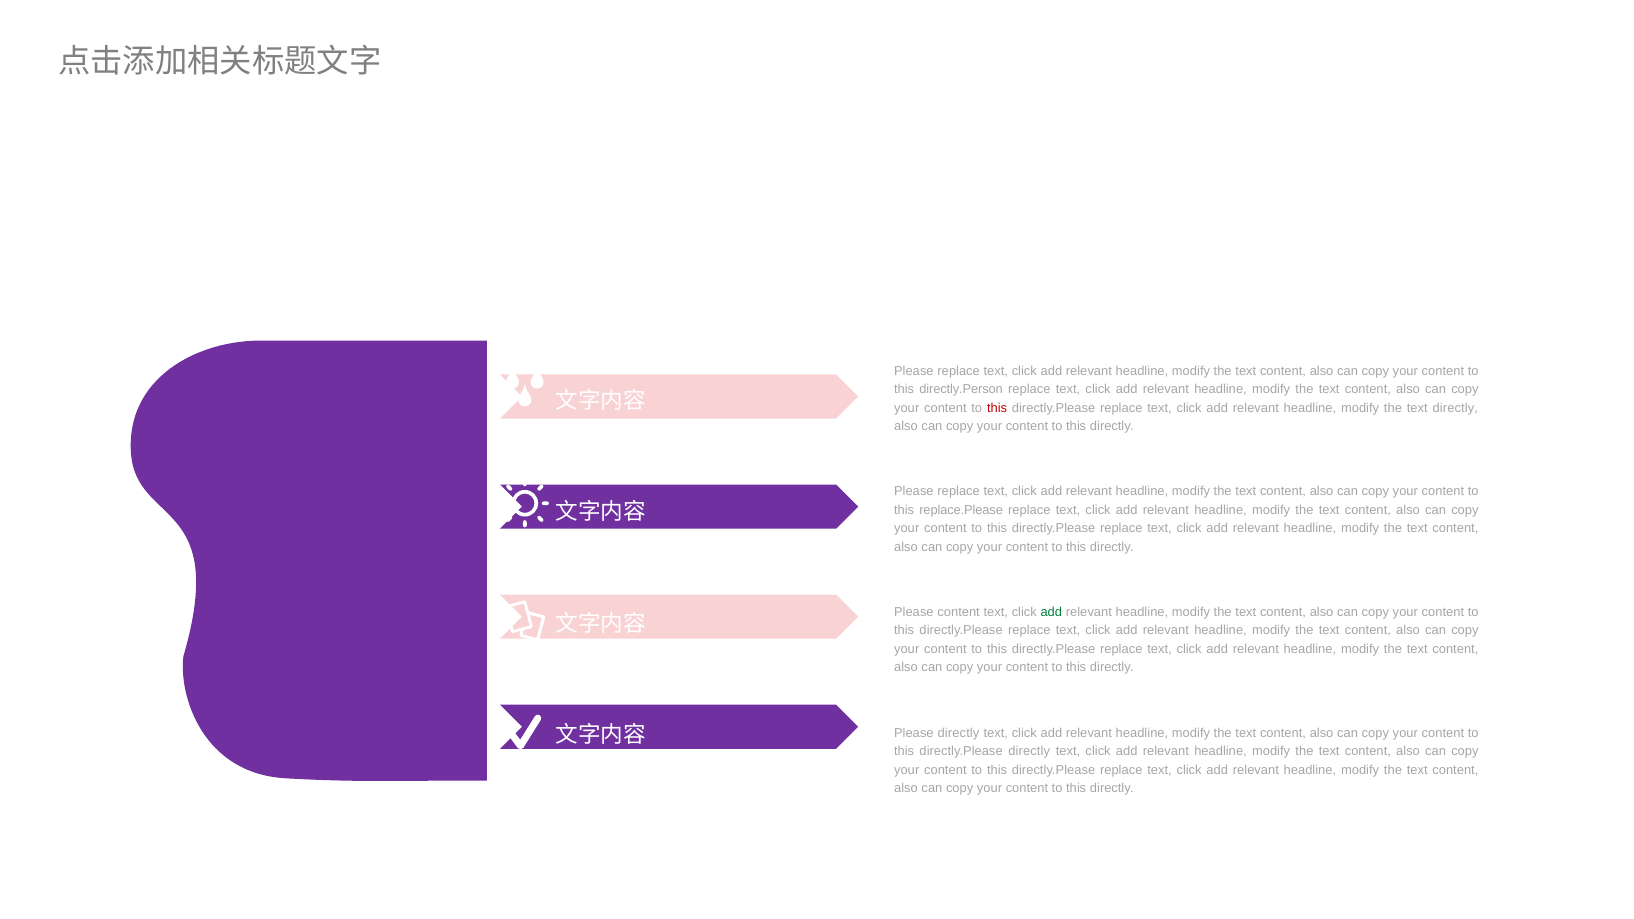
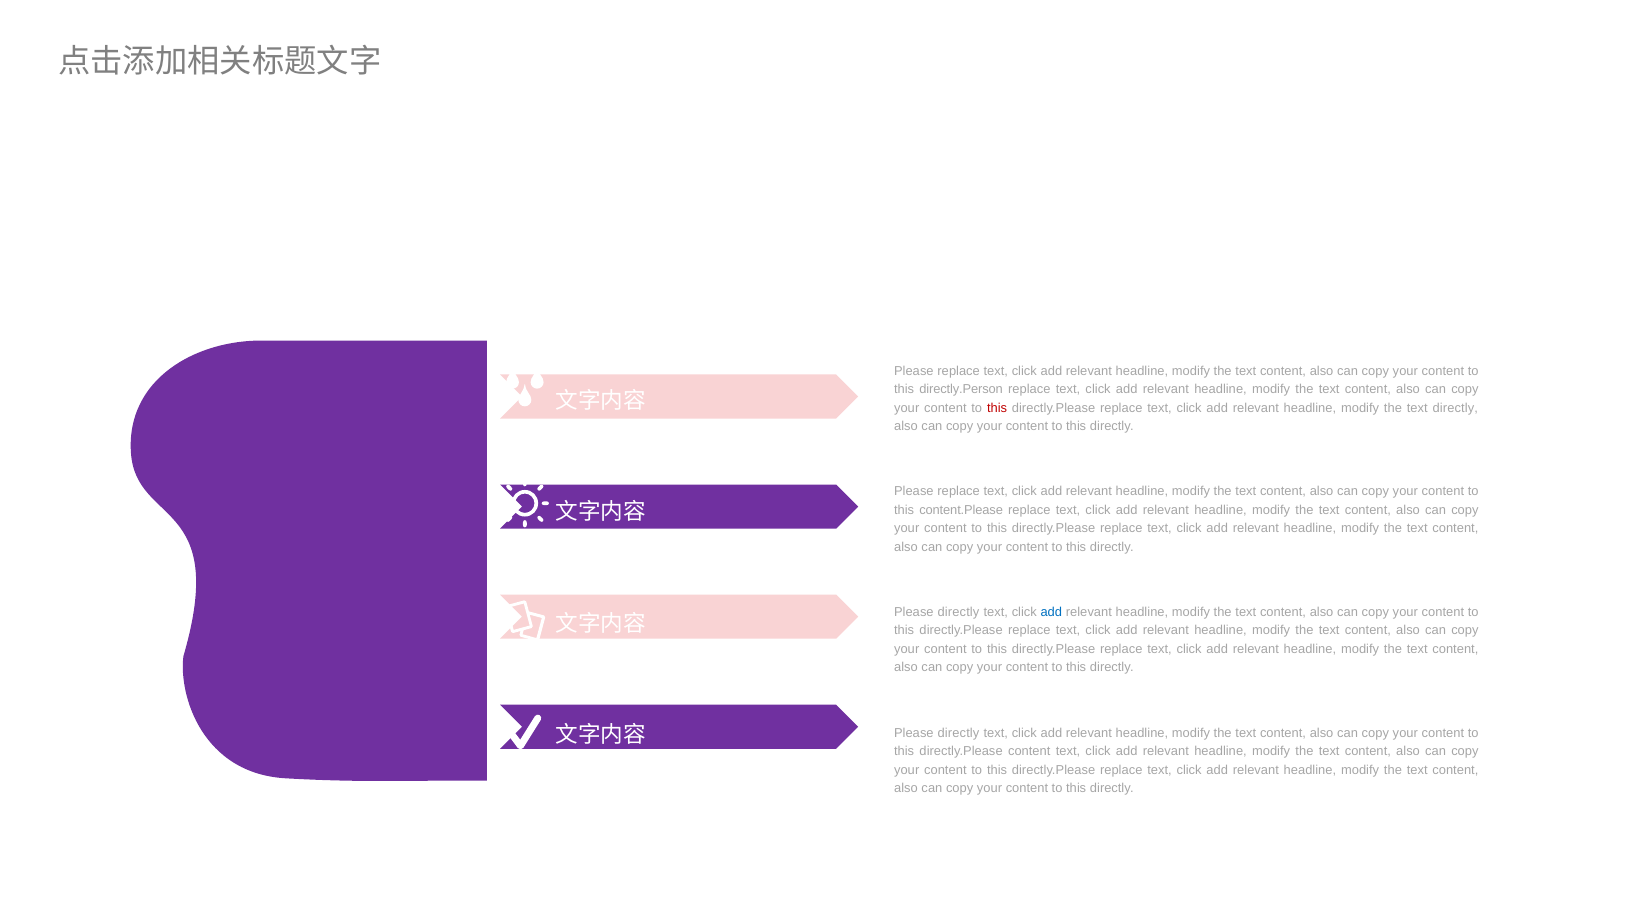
replace.Please: replace.Please -> content.Please (961, 510)
content: content -> directly (959, 612)
add colour: green -> blue (1051, 612)
directly.Please directly: directly -> content (1029, 751)
